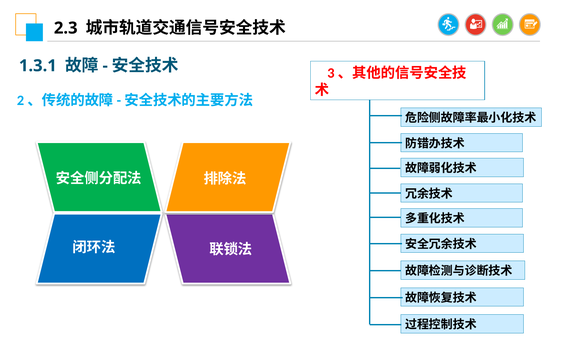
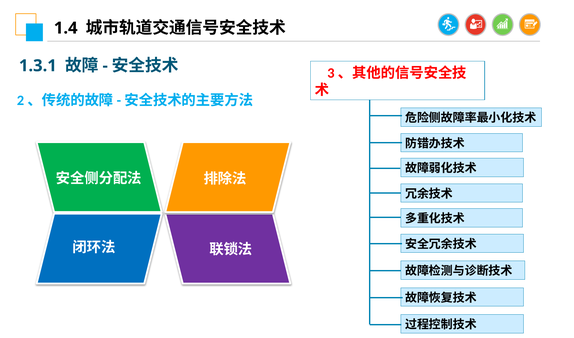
2.3: 2.3 -> 1.4 (66, 28)
